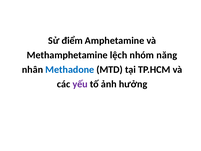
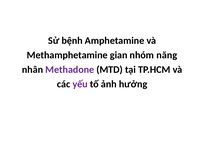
điểm: điểm -> bệnh (72, 40)
lệch: lệch -> gian (119, 55)
Methadone colour: blue -> purple (70, 69)
